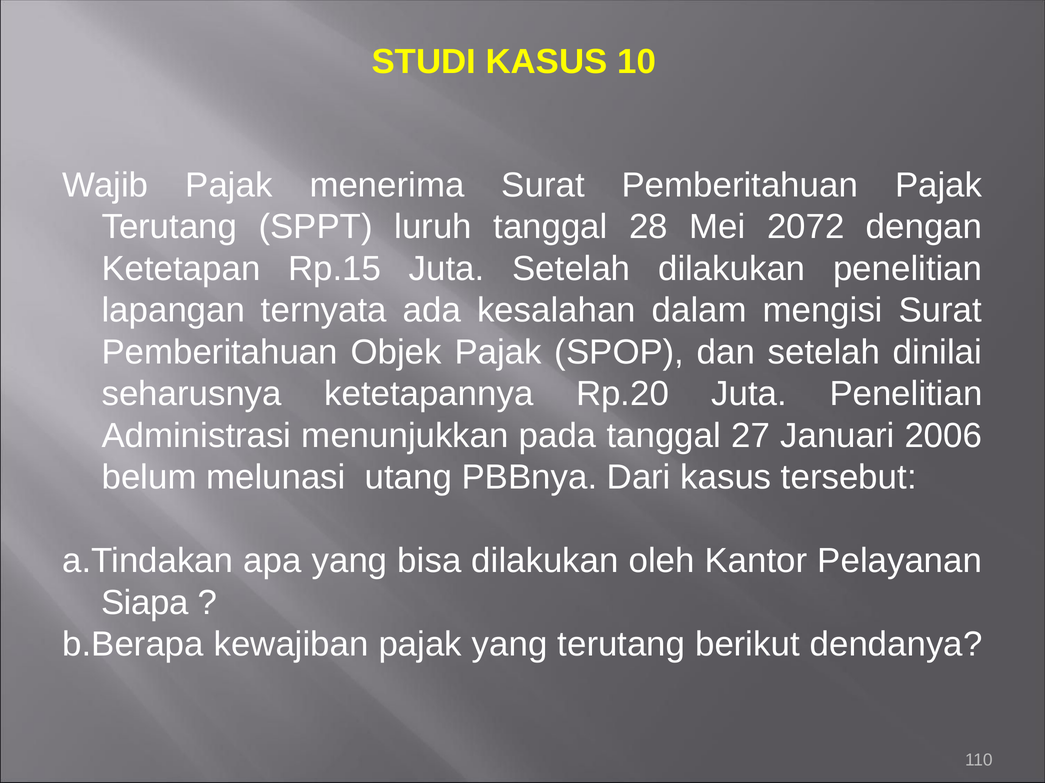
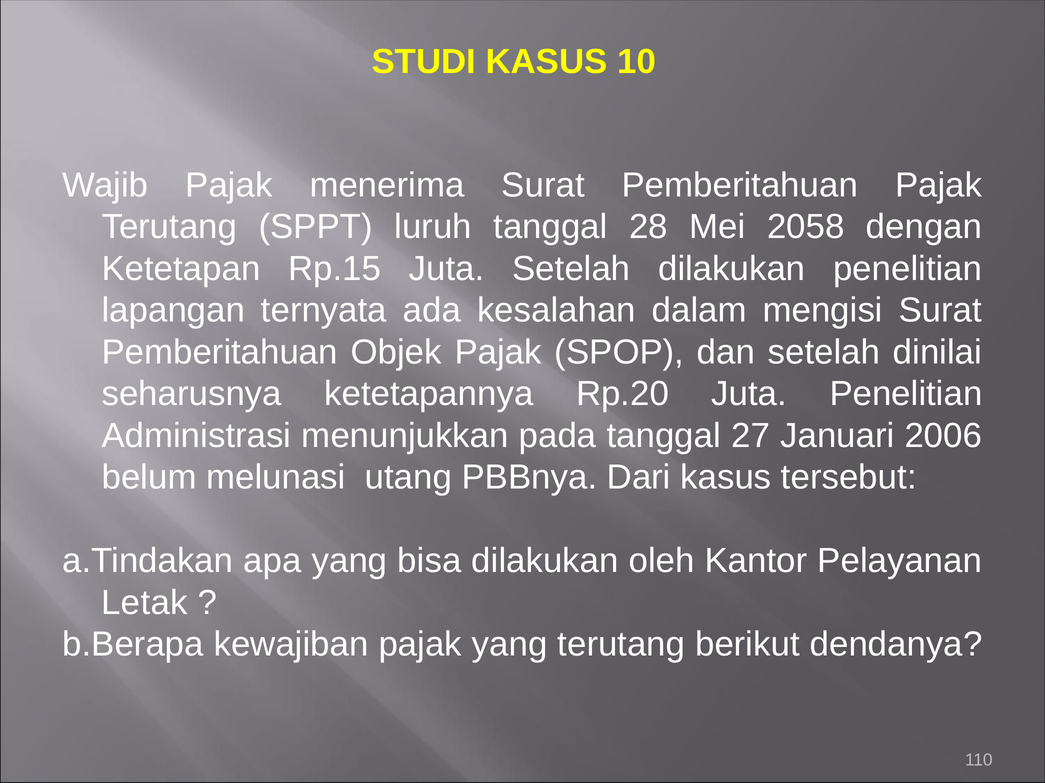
2072: 2072 -> 2058 (806, 227)
Siapa: Siapa -> Letak (145, 603)
